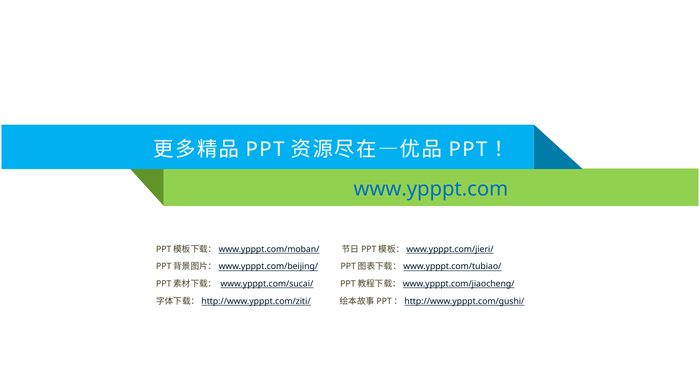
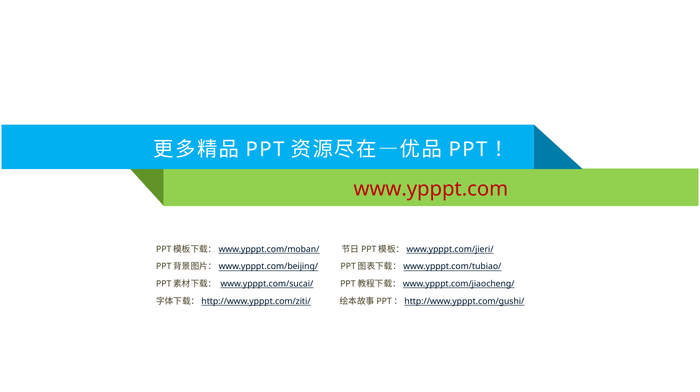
www.ypppt.com colour: blue -> red (431, 189)
